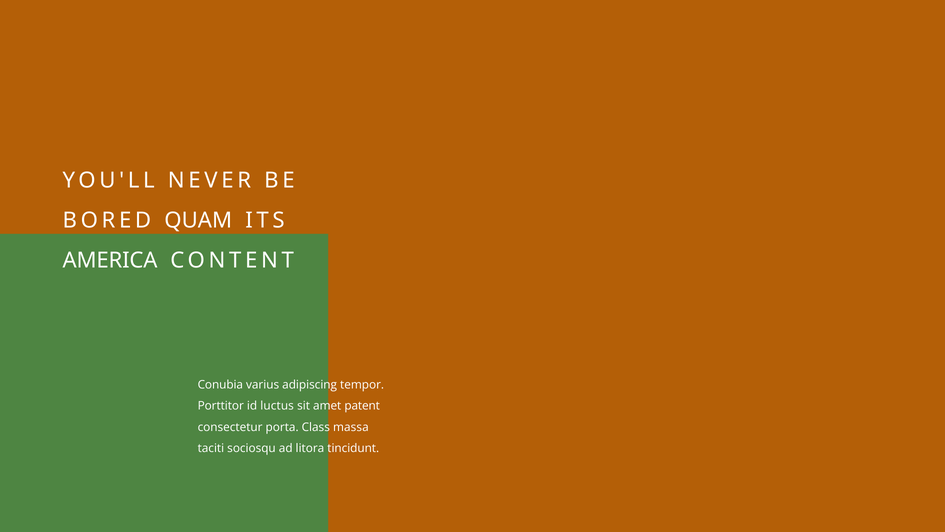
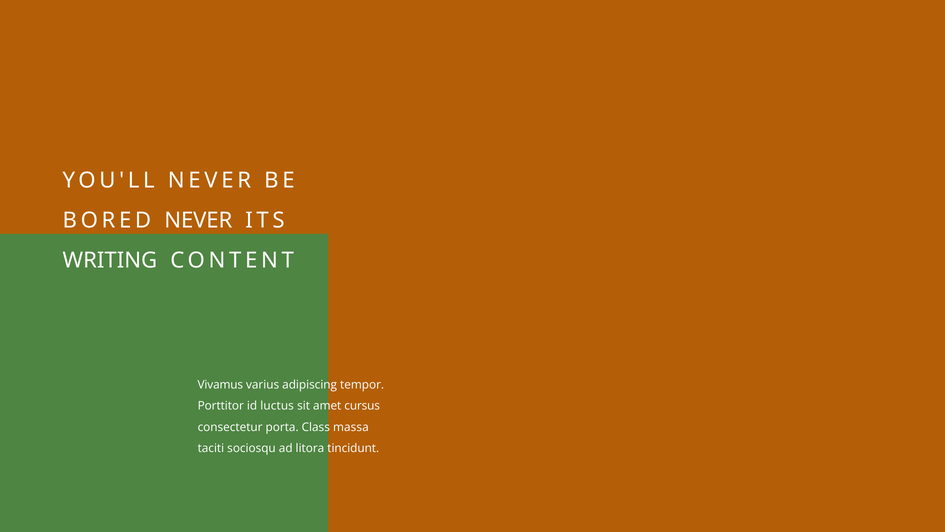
BORED QUAM: QUAM -> NEVER (198, 220)
AMERICA: AMERICA -> WRITING (110, 260)
Conubia: Conubia -> Vivamus (220, 384)
patent: patent -> cursus (362, 406)
